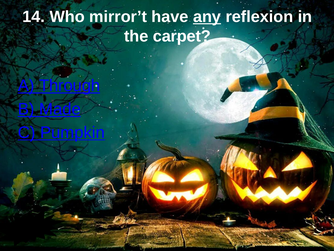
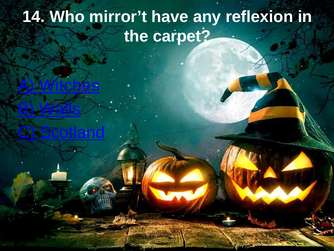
any underline: present -> none (207, 17)
Through: Through -> Witches (69, 86)
Made: Made -> Walls (60, 109)
Pumpkin: Pumpkin -> Scotland (72, 132)
